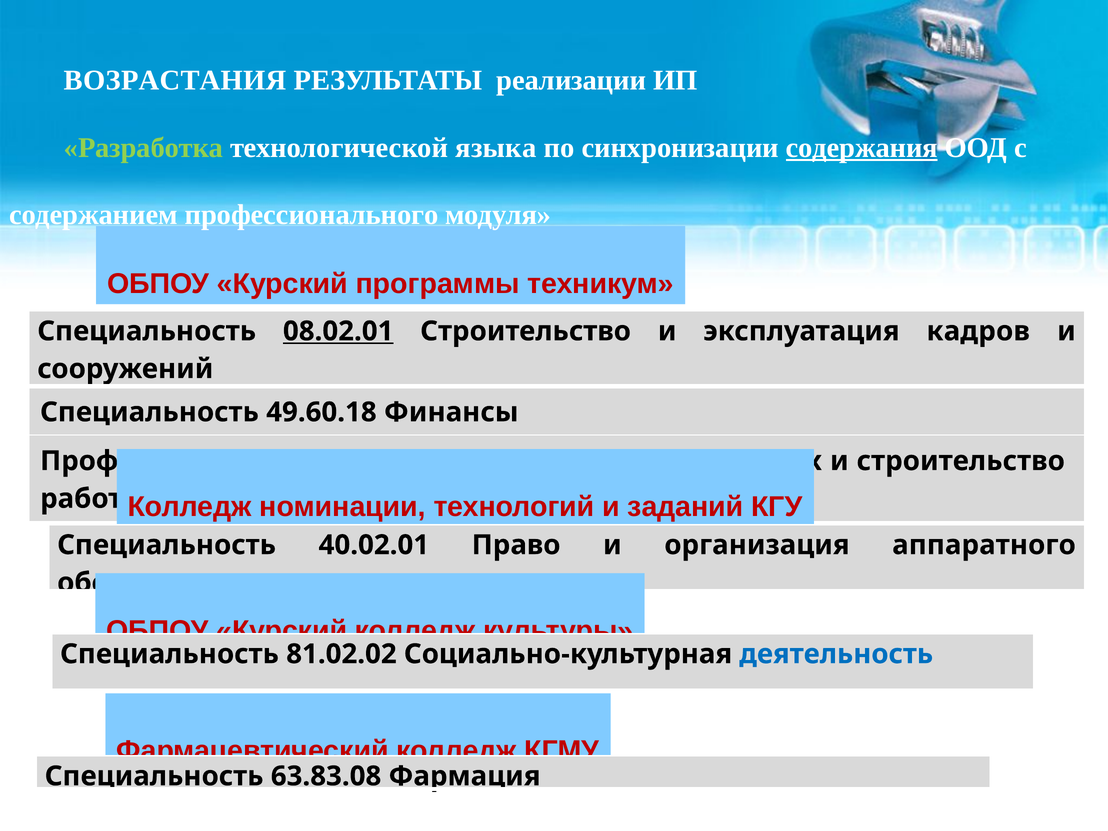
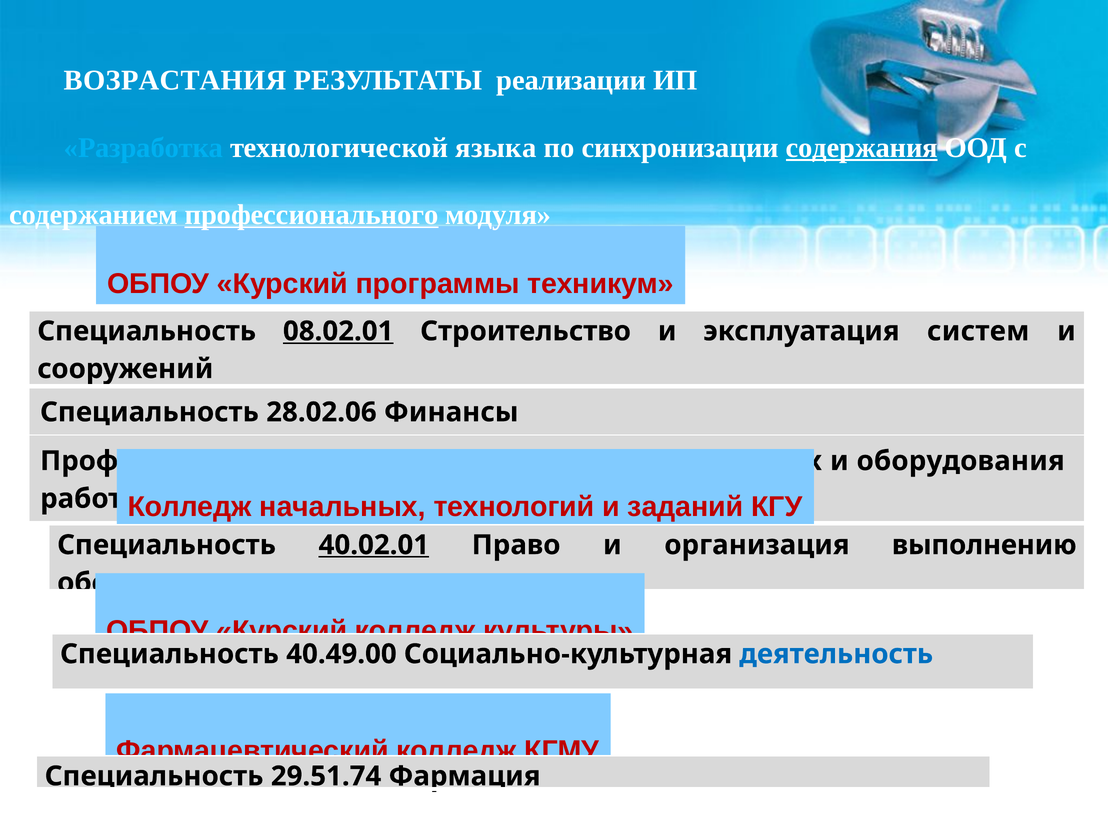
Разработка colour: light green -> light blue (144, 148)
профессионального underline: none -> present (312, 215)
кадров: кадров -> систем (978, 331)
49.60.18: 49.60.18 -> 28.02.06 (321, 412)
и строительство: строительство -> оборудования (961, 461)
номинации: номинации -> начальных (343, 507)
40.02.01 underline: none -> present (374, 545)
аппаратного: аппаратного -> выполнению (984, 545)
81.02.02: 81.02.02 -> 40.49.00 (341, 654)
63.83.08: 63.83.08 -> 29.51.74 (326, 776)
